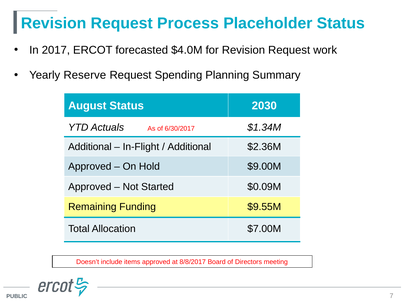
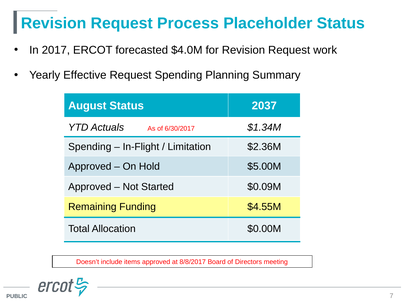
Reserve: Reserve -> Effective (85, 75)
2030: 2030 -> 2037 (264, 106)
Additional: Additional -> Spending (90, 147)
Additional: Additional -> Limitation (189, 147)
$9.00M: $9.00M -> $5.00M (264, 166)
$9.55M: $9.55M -> $4.55M (264, 207)
$7.00M: $7.00M -> $0.00M (264, 229)
